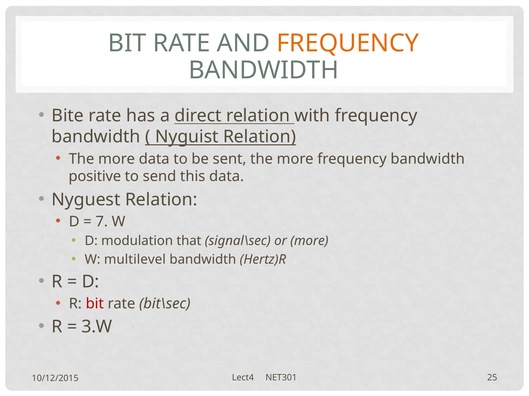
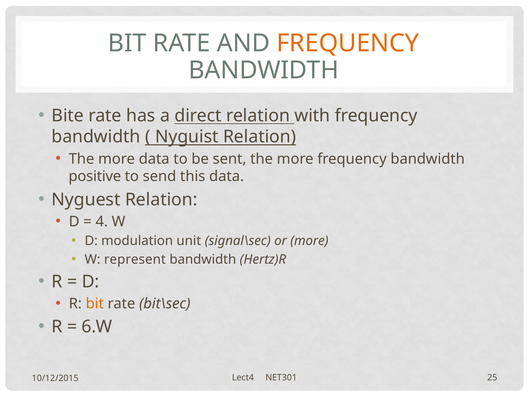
7: 7 -> 4 (102, 222)
that: that -> unit (189, 241)
multilevel: multilevel -> represent (135, 260)
bit colour: red -> orange (95, 304)
3.W: 3.W -> 6.W (97, 327)
